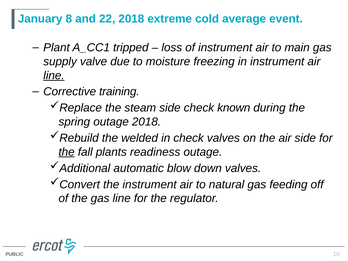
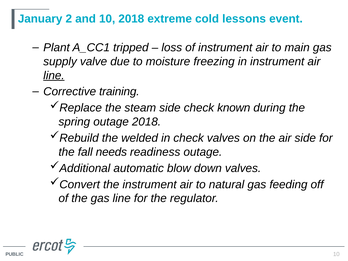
8: 8 -> 2 (69, 19)
and 22: 22 -> 10 (107, 19)
average: average -> lessons (244, 19)
the underline: present -> none (67, 152)
plants: plants -> needs (111, 152)
